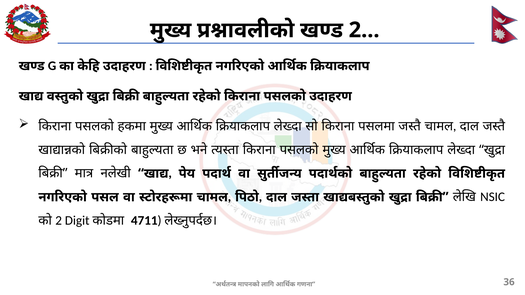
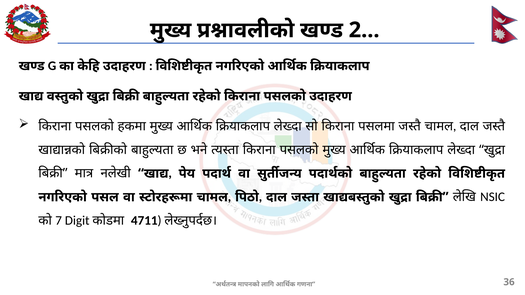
2: 2 -> 7 (59, 221)
